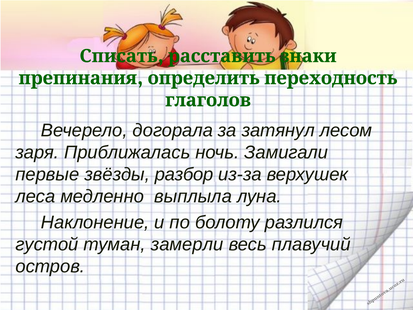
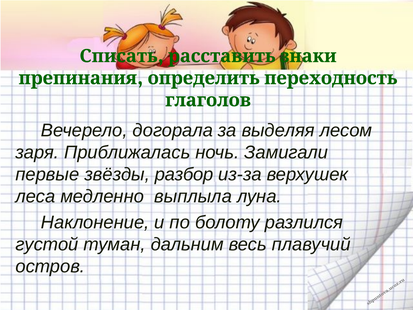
затянул: затянул -> выделяя (278, 130)
замерли: замерли -> дальним (187, 244)
